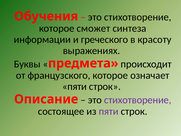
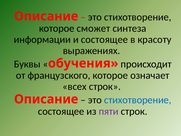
Обучения: Обучения -> Описание (46, 16)
и греческого: греческого -> состоящее (104, 39)
предмета: предмета -> обучения (83, 63)
пяти: пяти -> всех (74, 86)
стихотворение colour: purple -> blue (138, 100)
